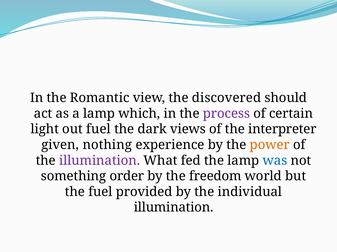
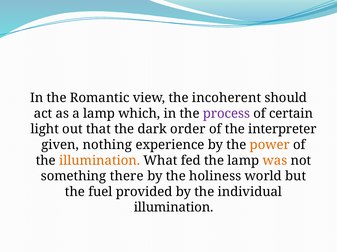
discovered: discovered -> incoherent (227, 98)
out fuel: fuel -> that (99, 130)
views: views -> order (188, 130)
illumination colour: purple -> orange (100, 161)
was colour: blue -> orange (275, 161)
order: order -> there (127, 177)
freedom: freedom -> holiness (215, 177)
